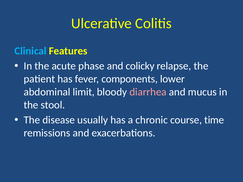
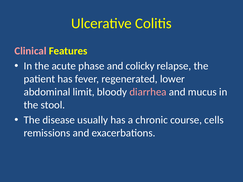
Clinical colour: light blue -> pink (31, 51)
components: components -> regenerated (130, 79)
time: time -> cells (214, 120)
